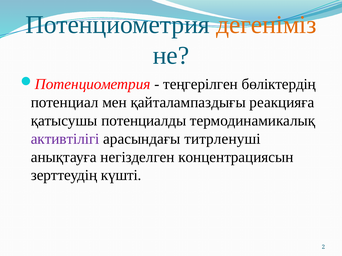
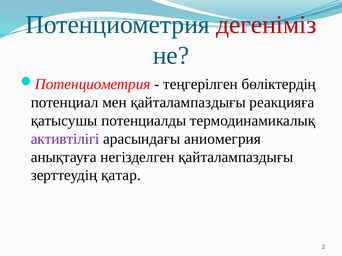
дегеніміз colour: orange -> red (266, 25)
титрленуші: титрленуші -> аниомегрия (223, 139)
негізделген концентрациясын: концентрациясын -> қайталампаздығы (236, 157)
күшті: күшті -> қатар (121, 176)
